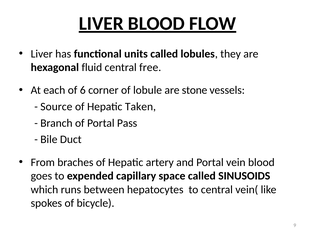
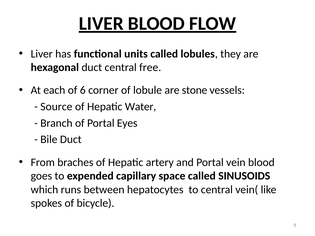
hexagonal fluid: fluid -> duct (92, 67)
Taken: Taken -> Water (141, 107)
Pass: Pass -> Eyes (127, 123)
